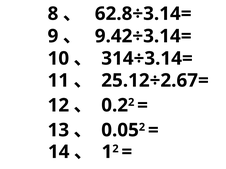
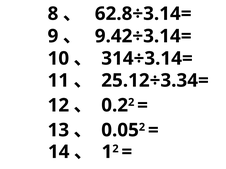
25.12÷2.67=: 25.12÷2.67= -> 25.12÷3.34= (155, 81)
